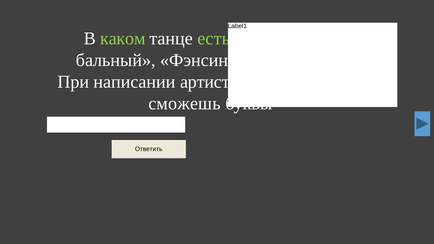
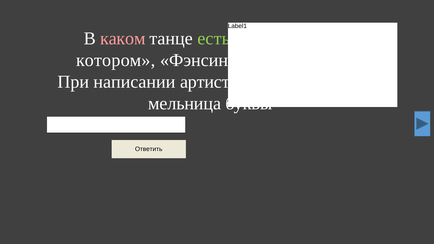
каком colour: light green -> pink (123, 38)
бальный: бальный -> котором (116, 60)
сможешь: сможешь -> мельница (185, 104)
